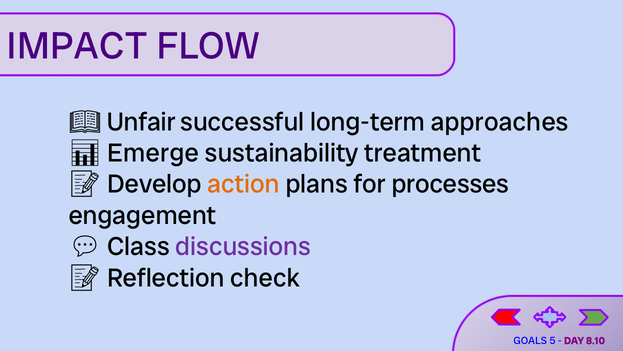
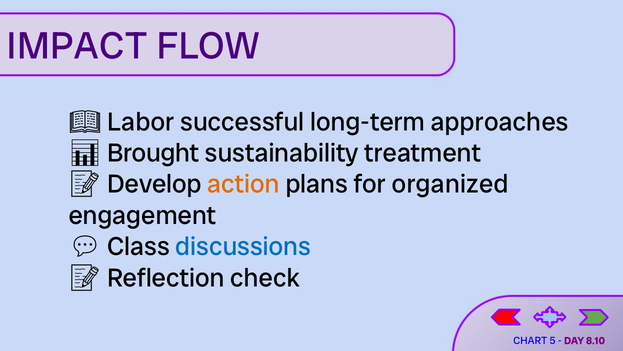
Unfair: Unfair -> Labor (141, 122)
Emerge: Emerge -> Brought (153, 153)
processes: processes -> organized (450, 184)
discussions colour: purple -> blue (243, 246)
GOALS: GOALS -> CHART (530, 340)
